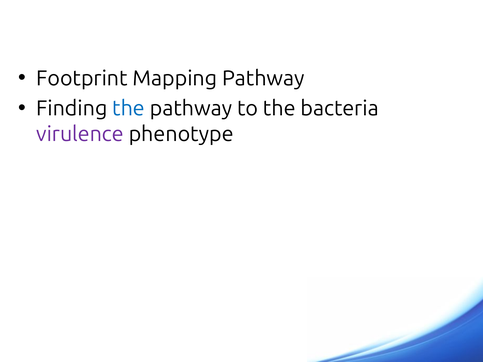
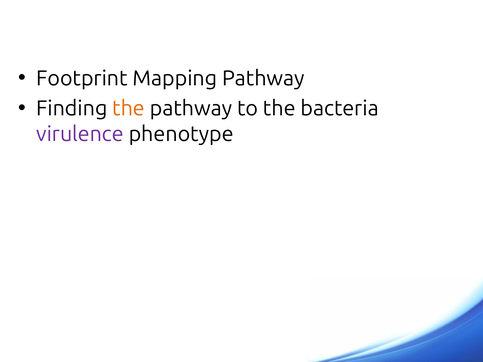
the colour: blue -> orange (129, 108)
